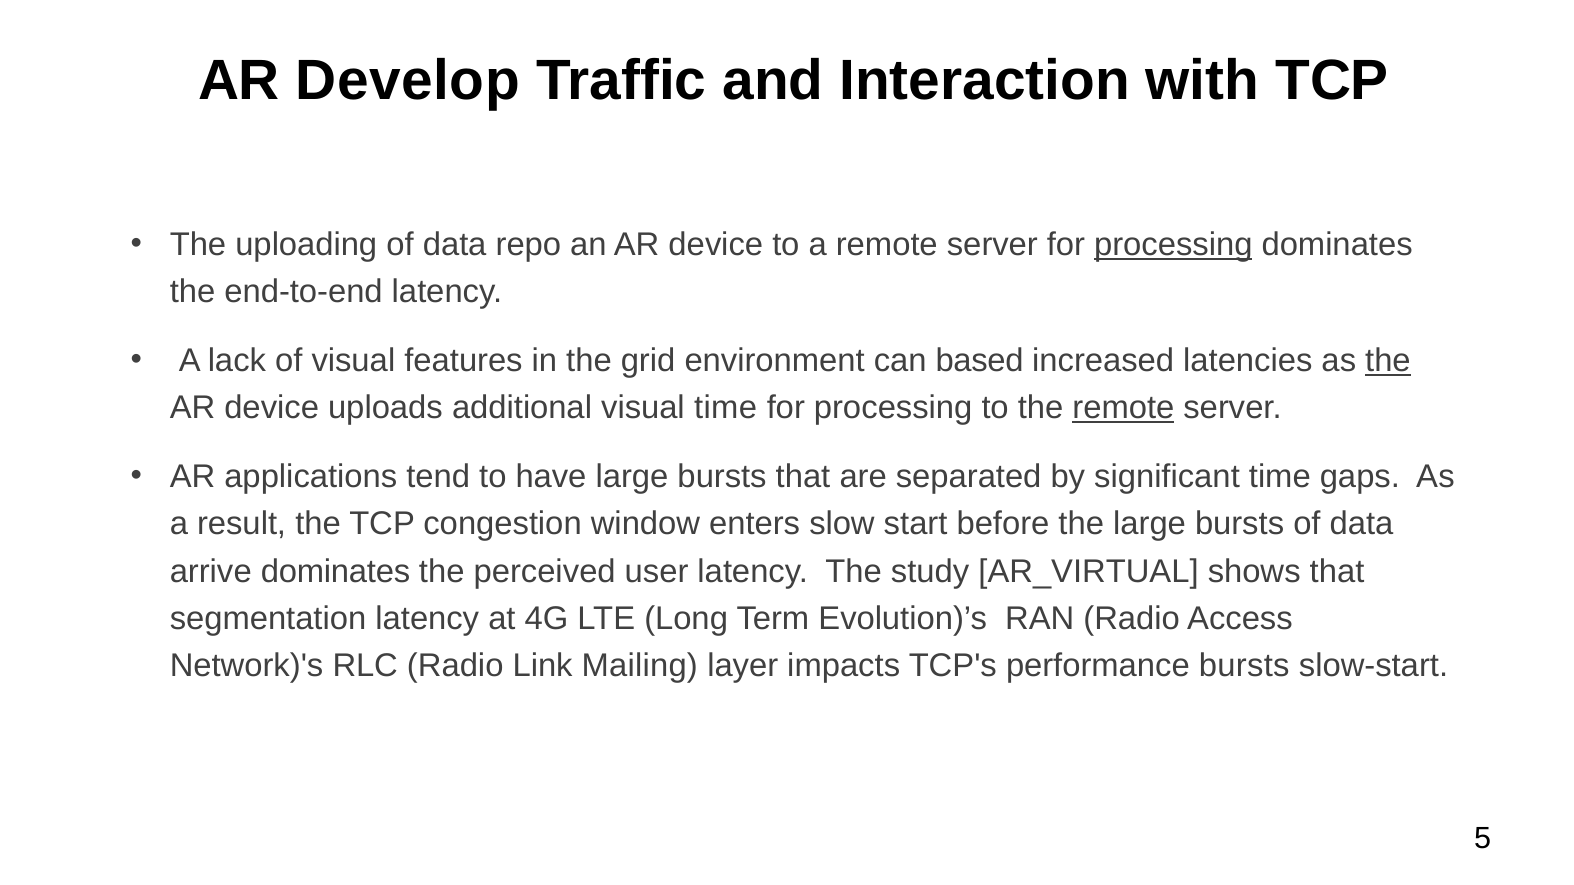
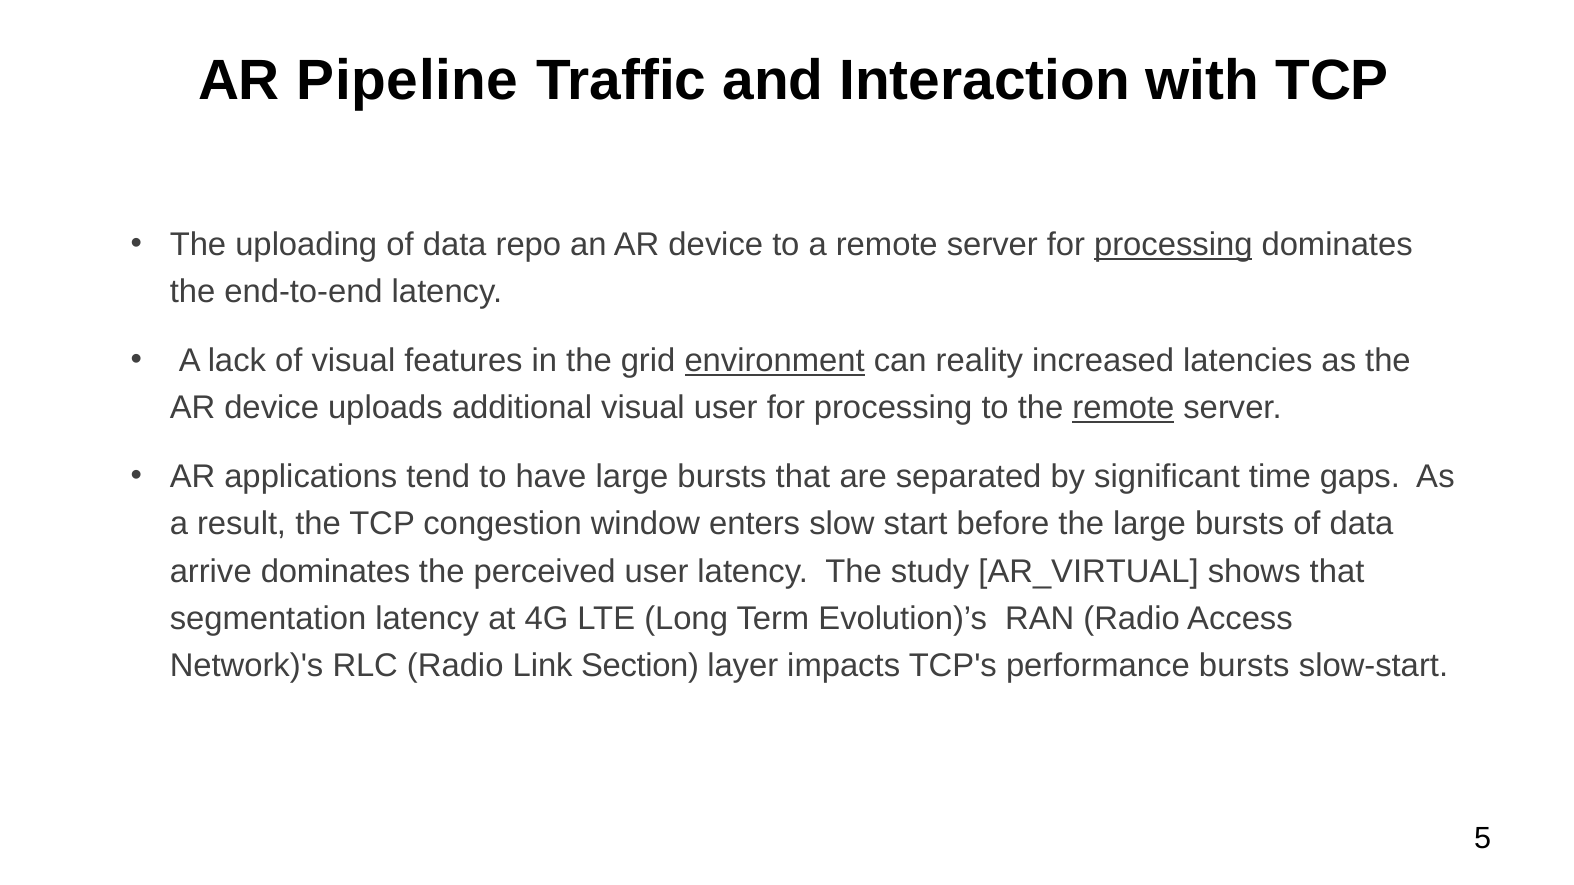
Develop: Develop -> Pipeline (408, 81)
environment underline: none -> present (775, 361)
based: based -> reality (979, 361)
the underline: present -> none (1388, 361)
visual time: time -> user (726, 408)
Mailing: Mailing -> Section (640, 666)
